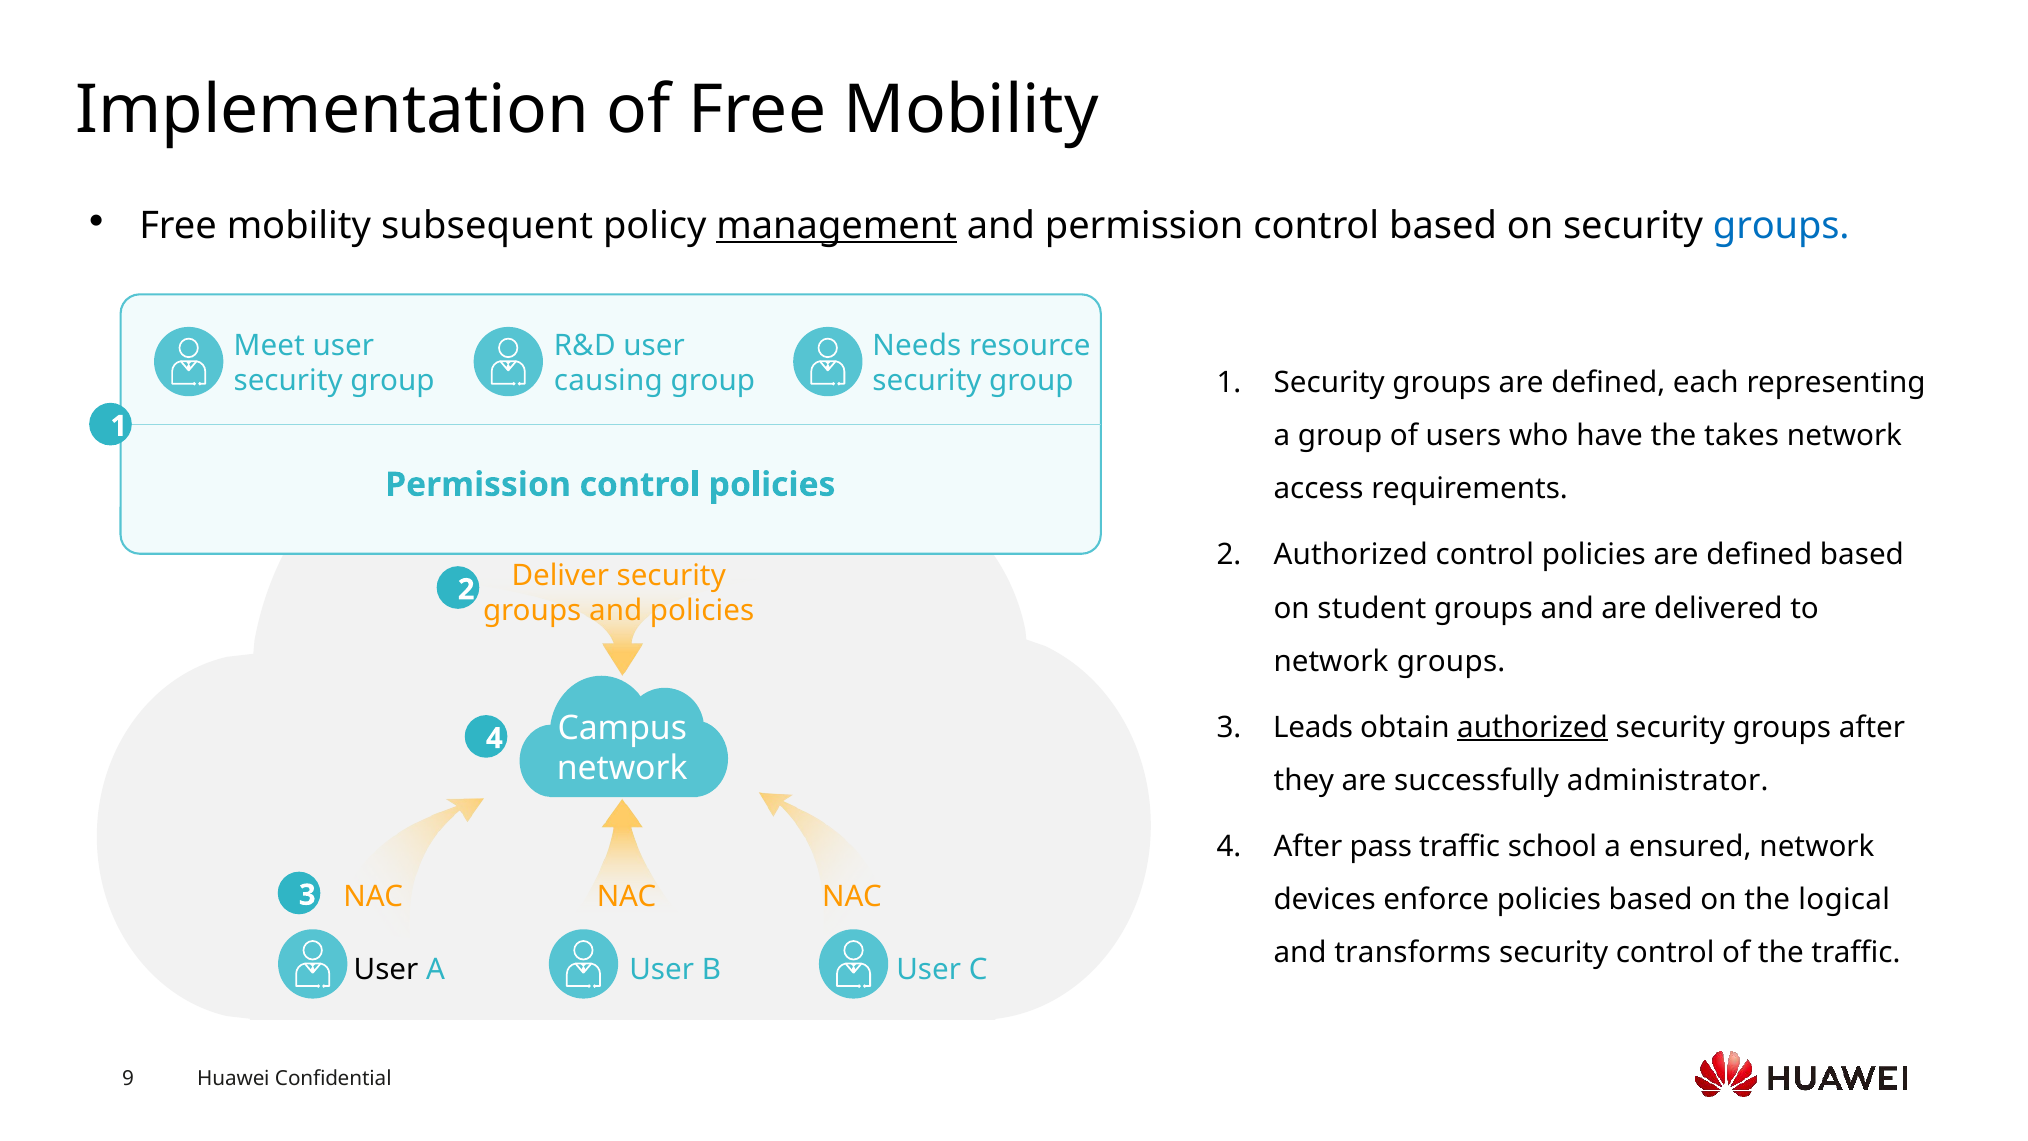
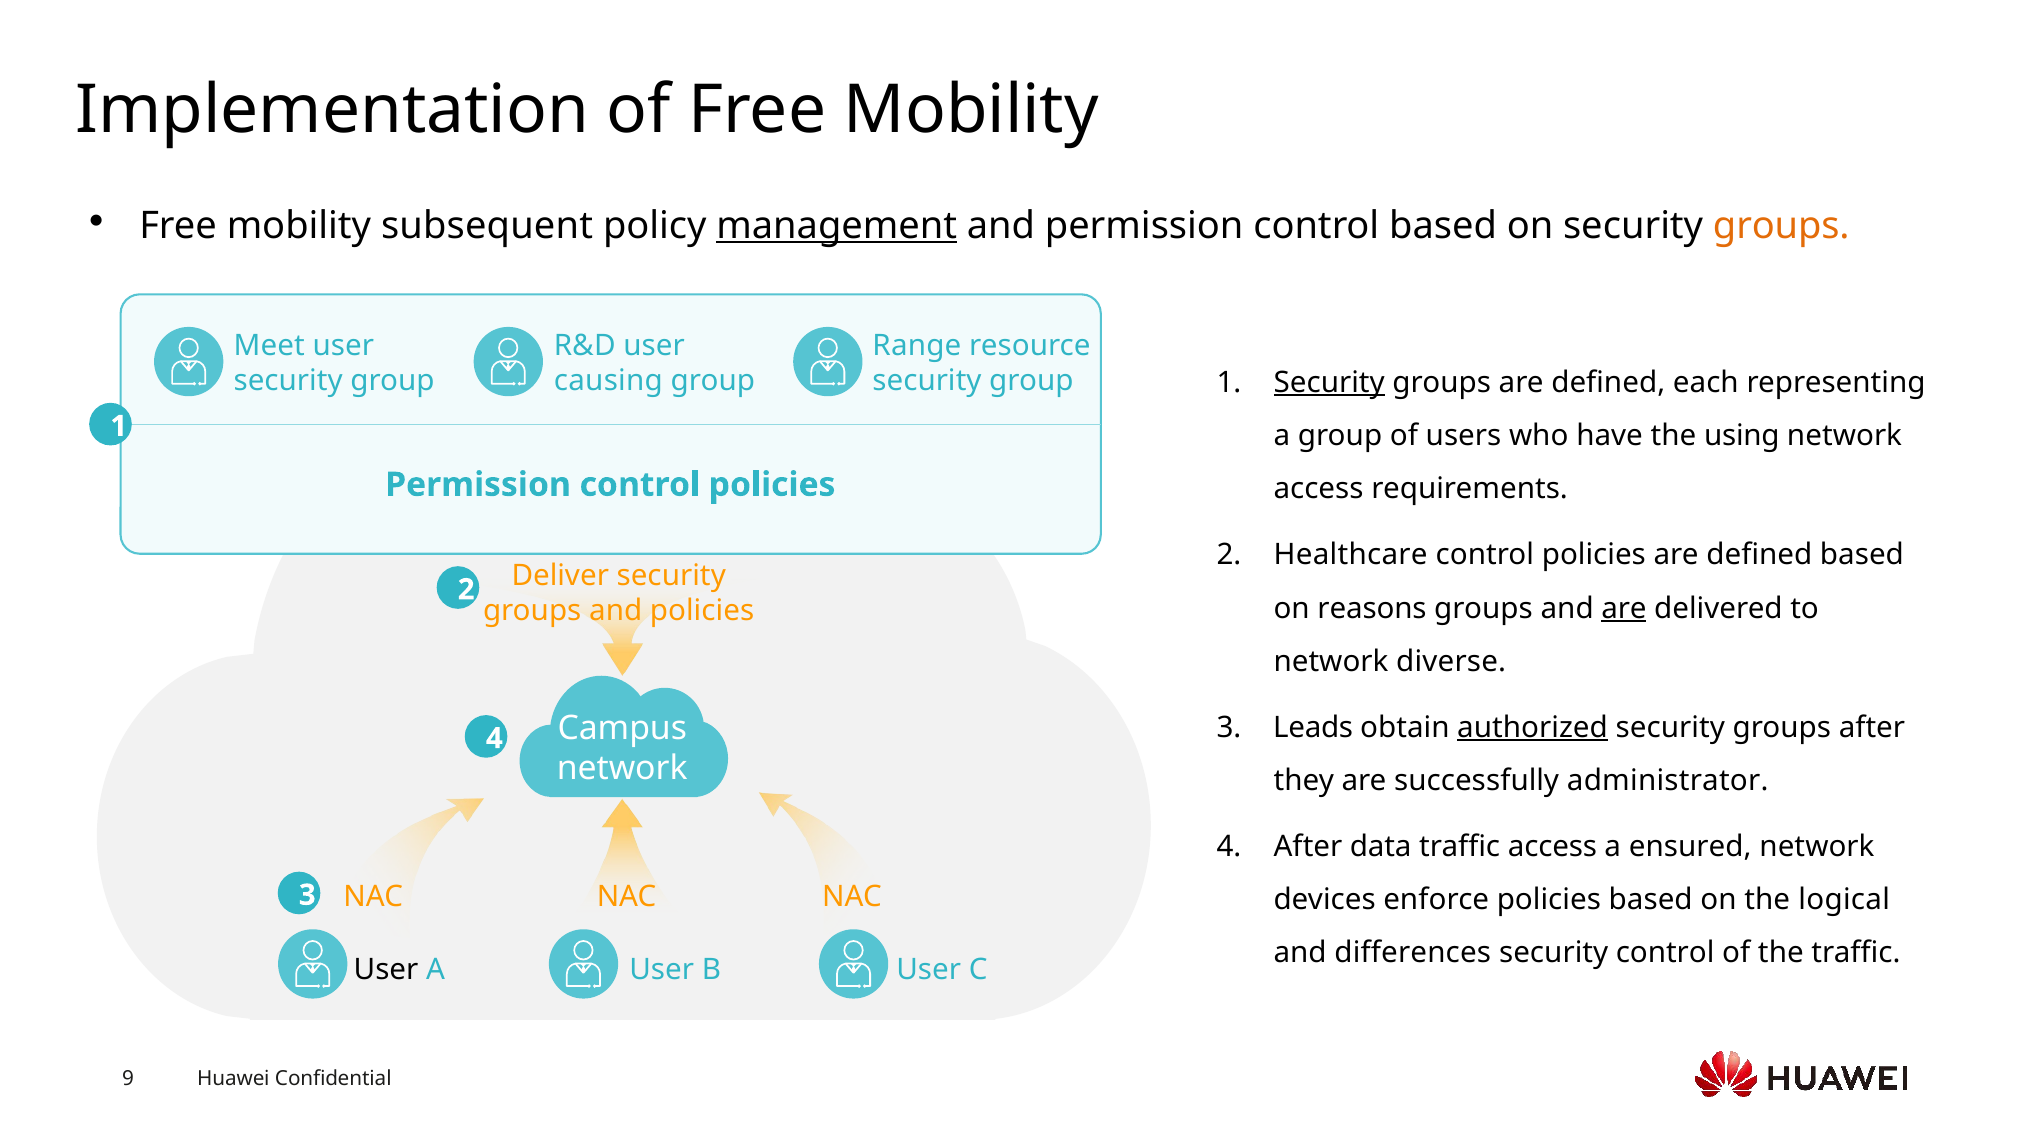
groups colour: blue -> orange (1781, 225)
Needs: Needs -> Range (917, 345)
Security underline: none -> present (1329, 383)
takes: takes -> using (1742, 436)
2 Authorized: Authorized -> Healthcare (1351, 555)
student: student -> reasons (1372, 608)
are underline: none -> present (1624, 608)
network groups: groups -> diverse (1451, 661)
pass: pass -> data (1381, 846)
traffic school: school -> access (1553, 846)
transforms: transforms -> differences (1413, 953)
